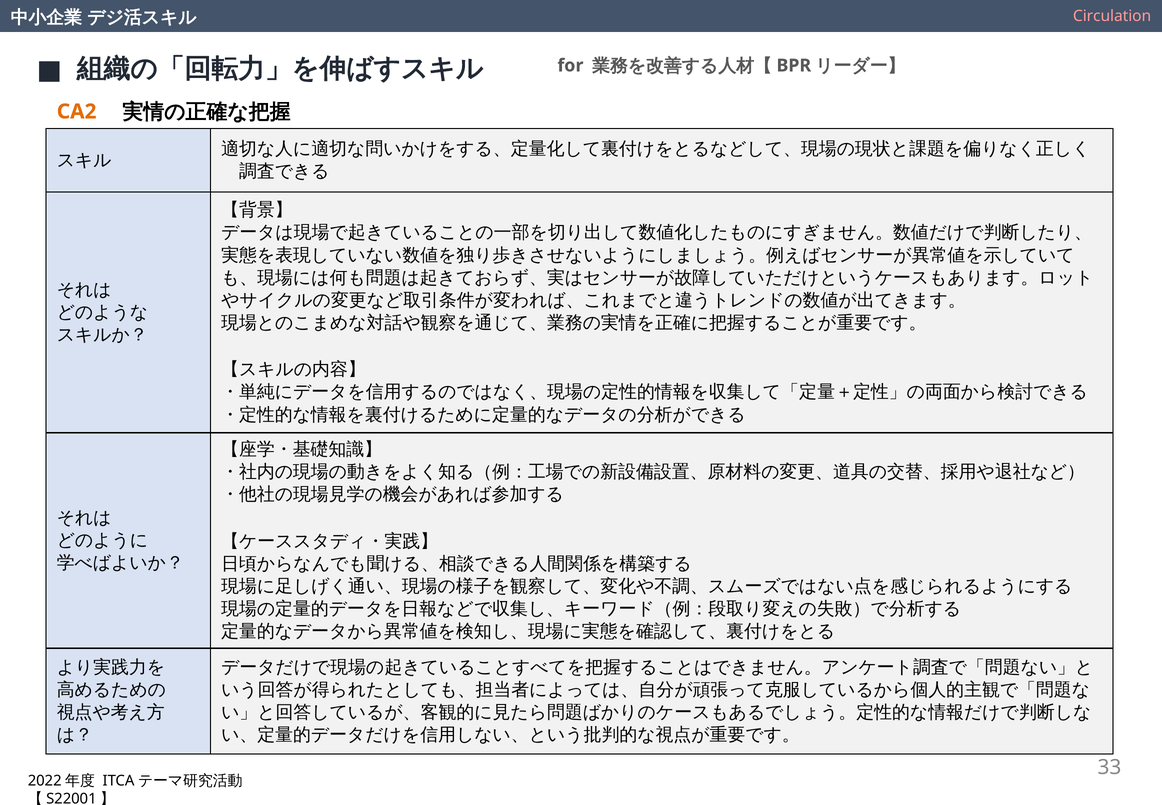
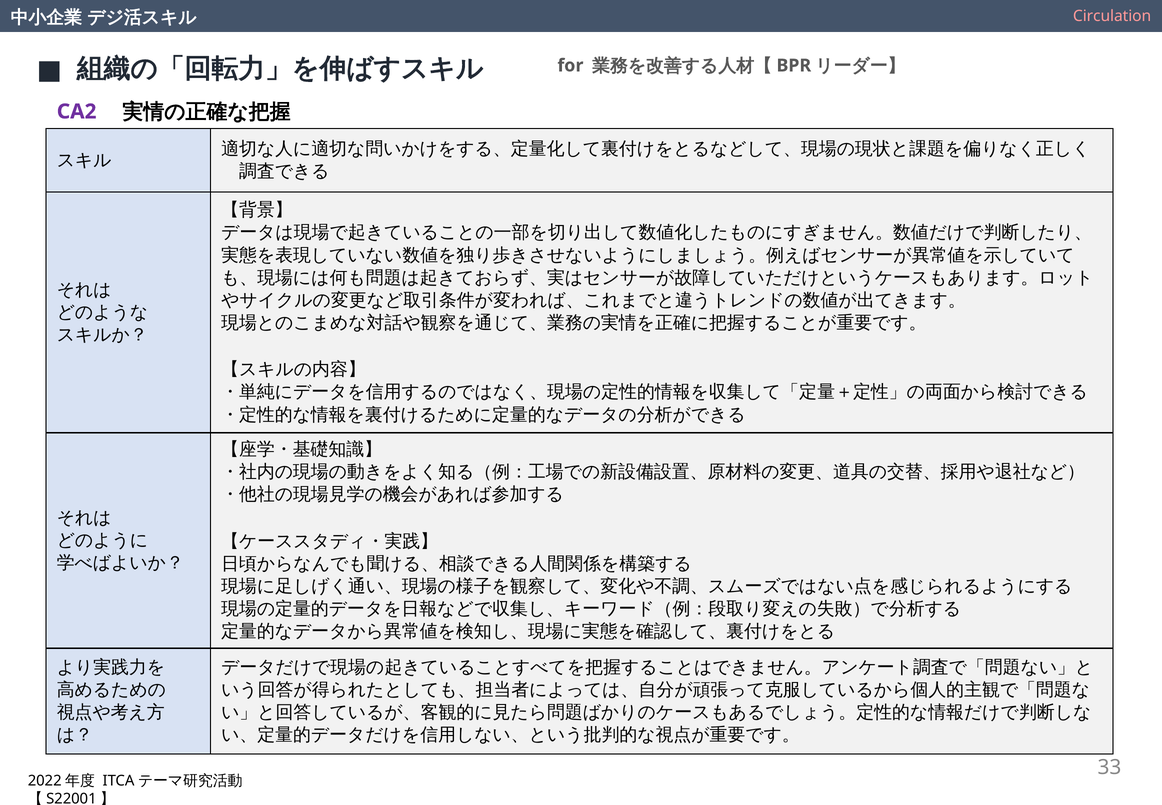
CA2 colour: orange -> purple (77, 111)
